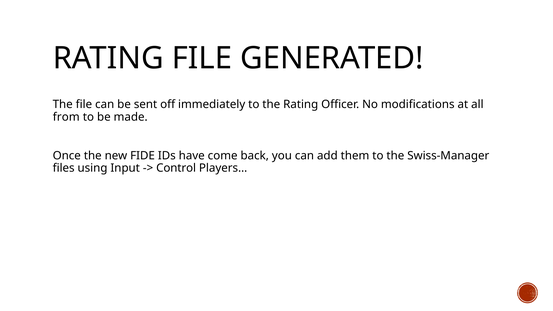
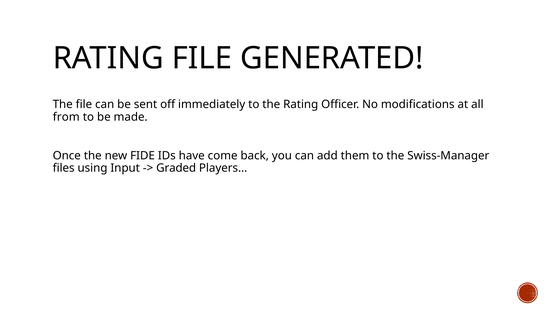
Control: Control -> Graded (176, 168)
